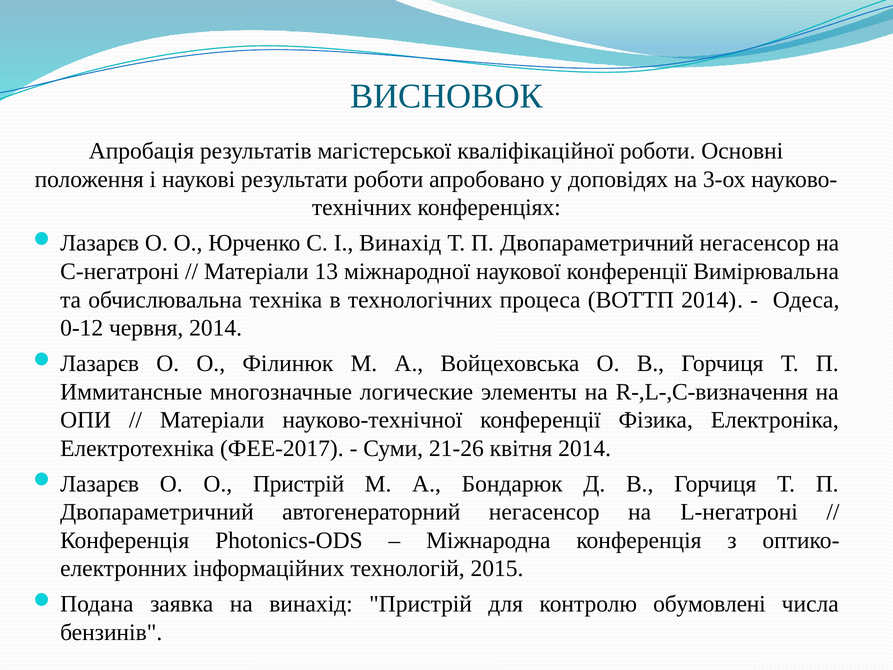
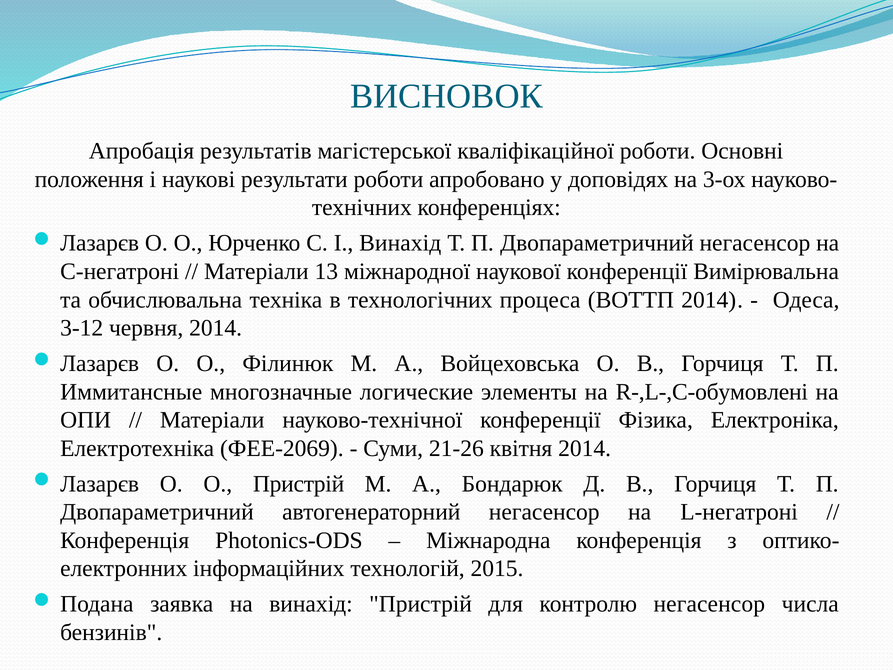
0-12: 0-12 -> 3-12 (82, 328)
R-,L-,C-визначення: R-,L-,C-визначення -> R-,L-,C-обумовлені (712, 392)
ФЕЕ-2017: ФЕЕ-2017 -> ФЕЕ-2069 (282, 448)
контролю обумовлені: обумовлені -> негасенсор (709, 604)
